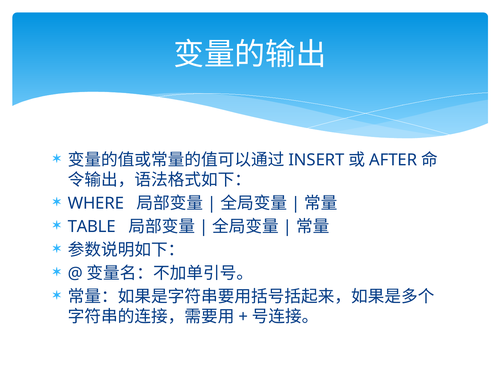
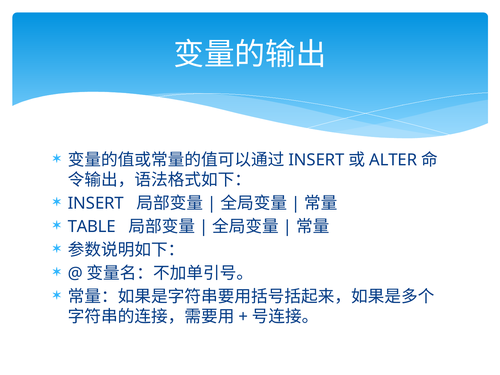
AFTER: AFTER -> ALTER (393, 160)
WHERE: WHERE -> INSERT (96, 203)
